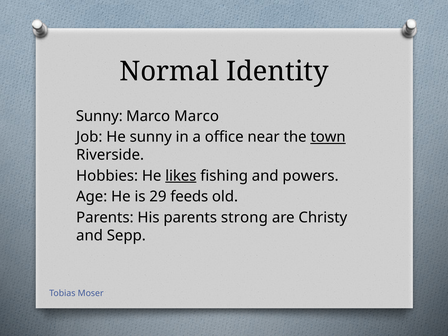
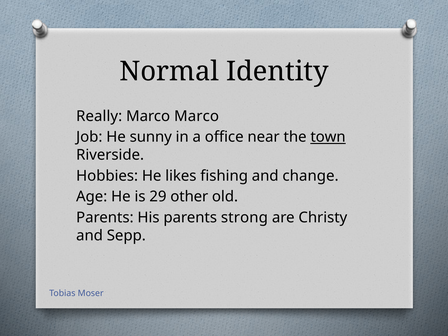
Sunny: Sunny -> Really (99, 116)
likes underline: present -> none (181, 176)
powers: powers -> change (311, 176)
feeds: feeds -> other (189, 197)
